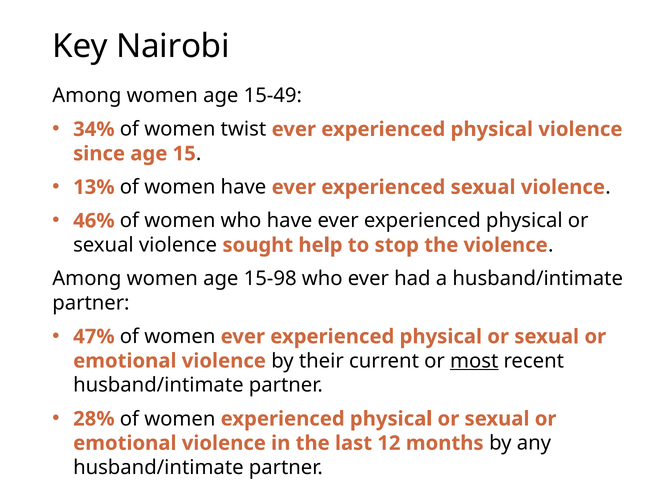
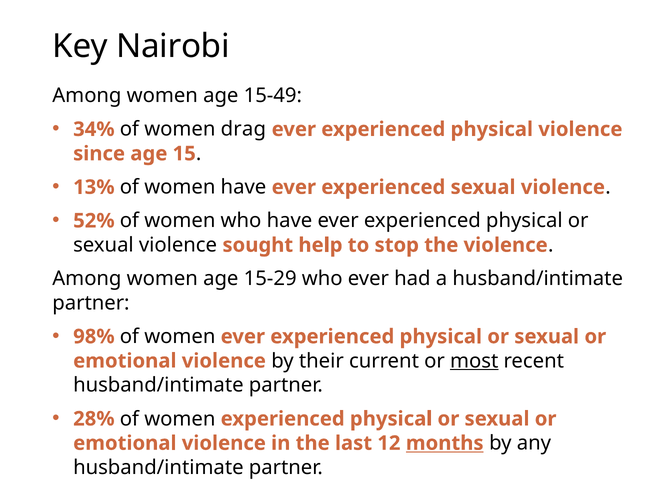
twist: twist -> drag (243, 129)
46%: 46% -> 52% (94, 221)
15-98: 15-98 -> 15-29 (270, 279)
47%: 47% -> 98% (94, 337)
months underline: none -> present (445, 444)
